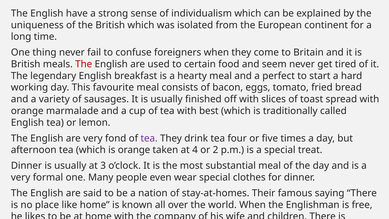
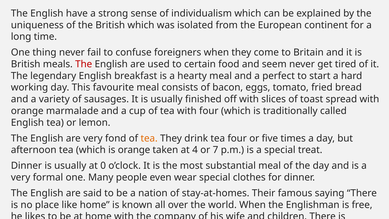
with best: best -> four (209, 111)
tea colour: purple -> orange (149, 138)
2: 2 -> 7 (215, 150)
3: 3 -> 0 (103, 166)
